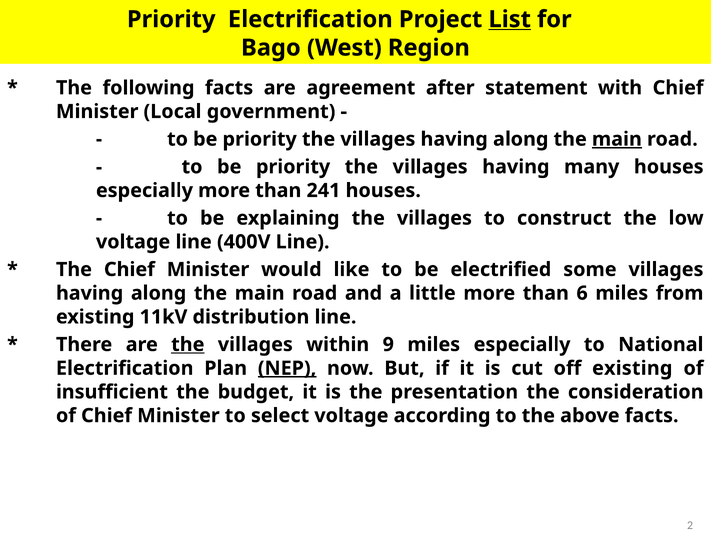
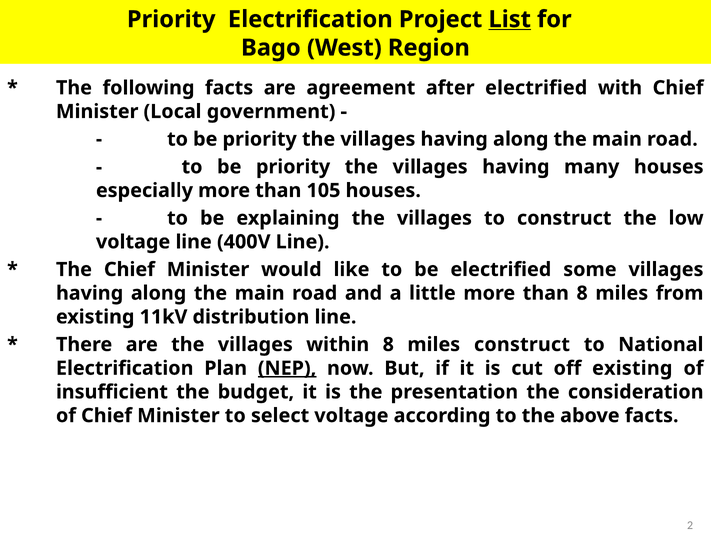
after statement: statement -> electrified (536, 88)
main underline: present -> none (617, 139)
241: 241 -> 105 (323, 191)
than 6: 6 -> 8 (582, 293)
the underline: present -> none (188, 345)
within 9: 9 -> 8 (388, 345)
miles especially: especially -> construct (522, 345)
